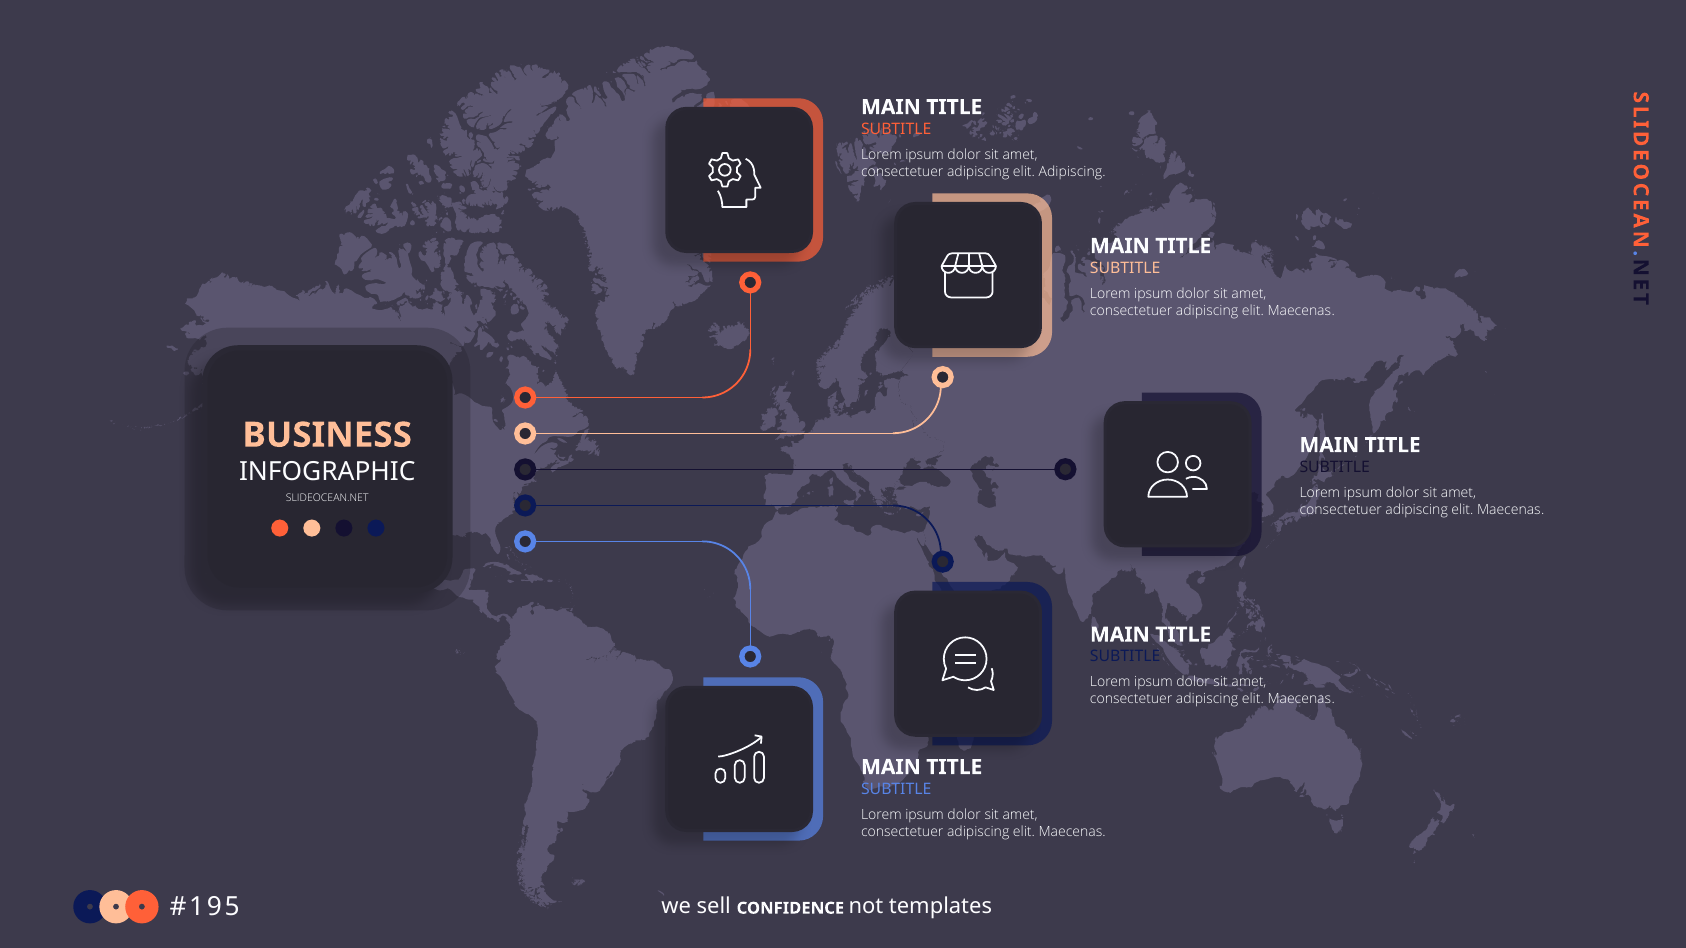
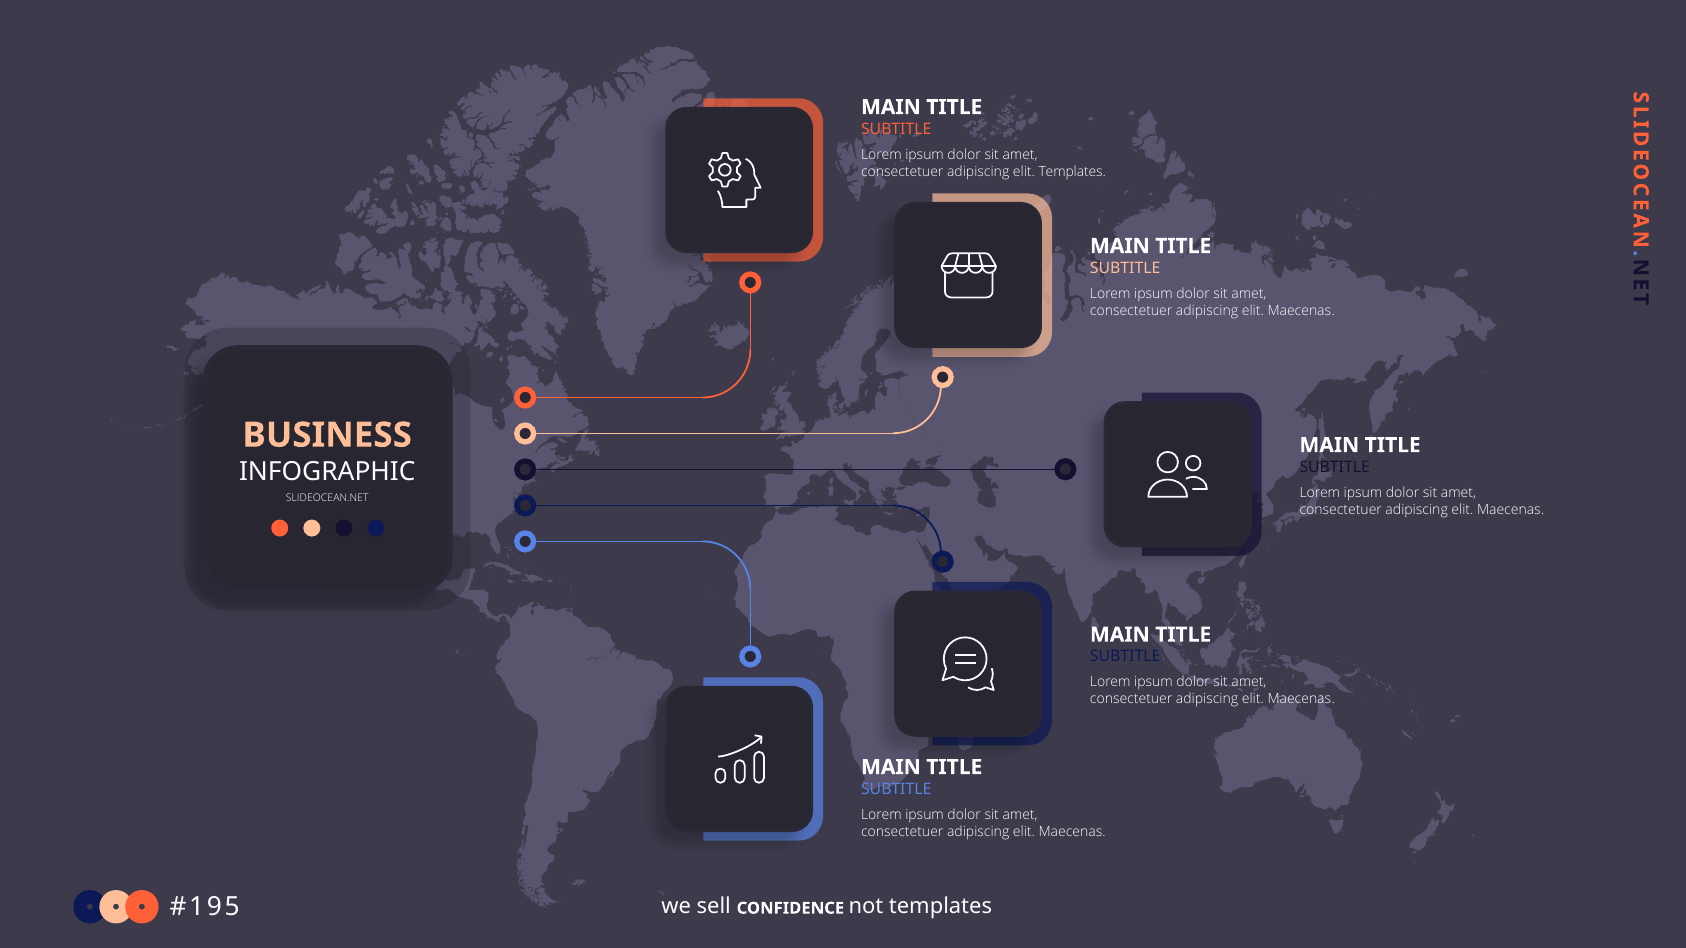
elit Adipiscing: Adipiscing -> Templates (1072, 172)
